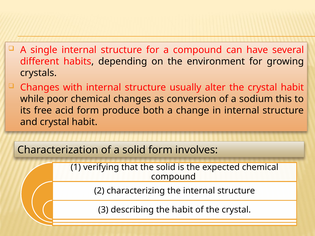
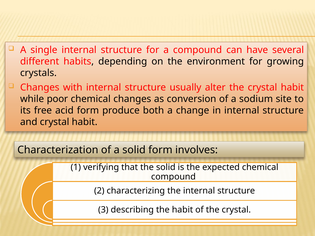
this: this -> site (284, 99)
